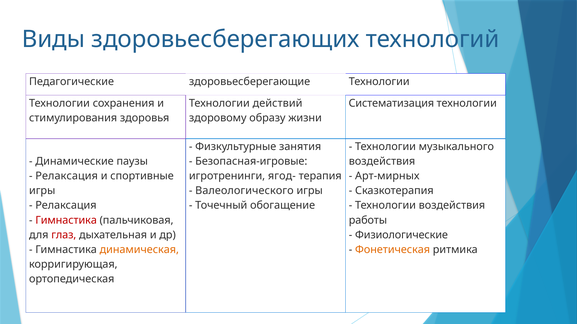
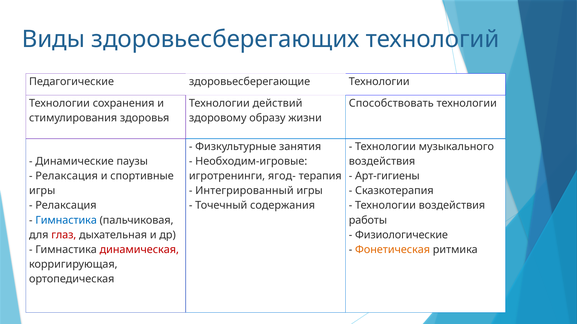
Систематизация: Систематизация -> Способствовать (391, 103)
Безопасная-игровые: Безопасная-игровые -> Необходим-игровые (251, 162)
Арт-мирных: Арт-мирных -> Арт-гигиены (387, 176)
Валеологического: Валеологического -> Интегрированный (244, 191)
обогащение: обогащение -> содержания (283, 206)
Гимнастика colour: red -> blue (66, 221)
динамическая colour: orange -> red (139, 250)
